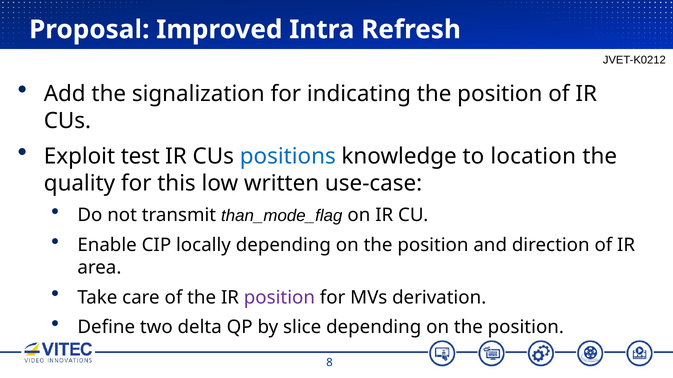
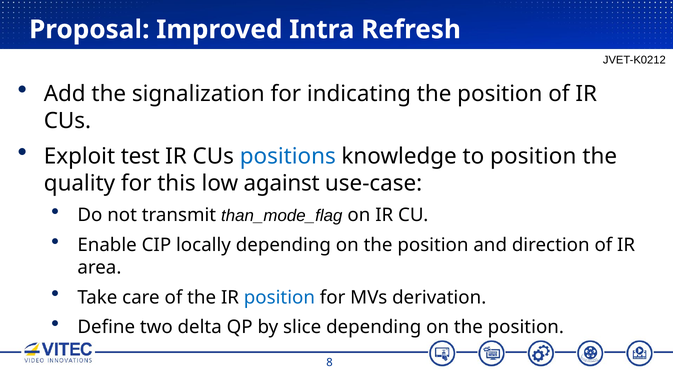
to location: location -> position (533, 157)
written: written -> against (282, 184)
position colour: purple -> blue (279, 298)
